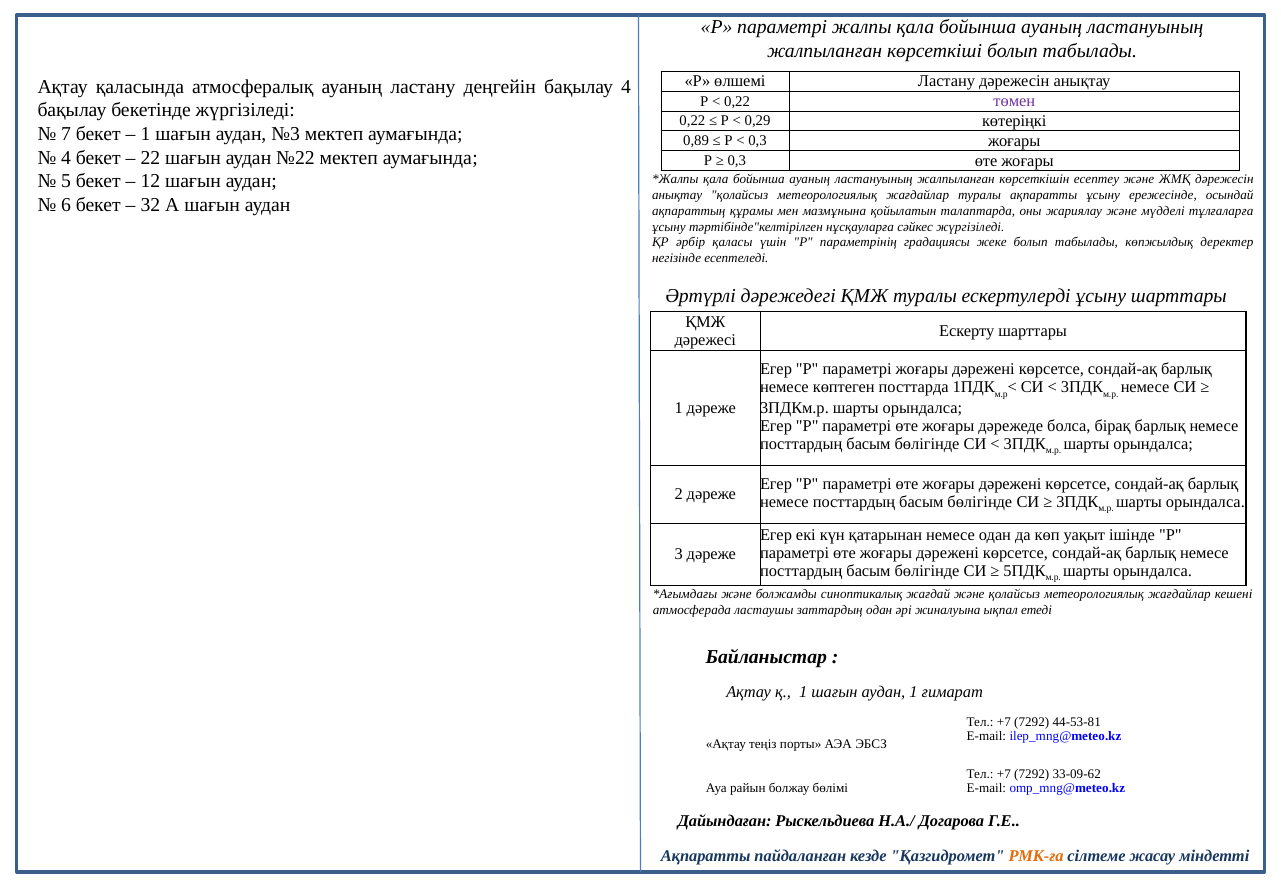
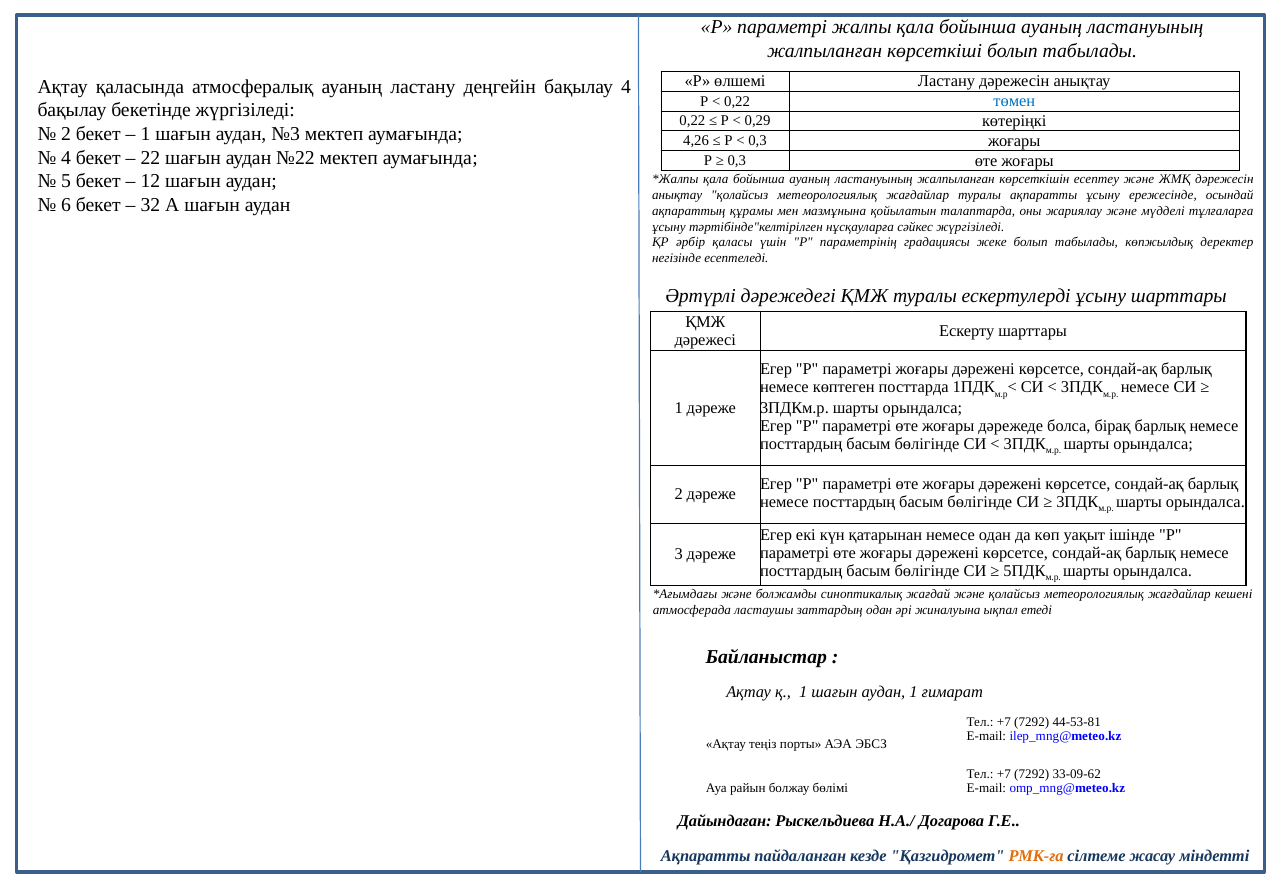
төмен colour: purple -> blue (1014, 101)
7: 7 -> 2 (66, 134)
0,89: 0,89 -> 4,26 (696, 141)
